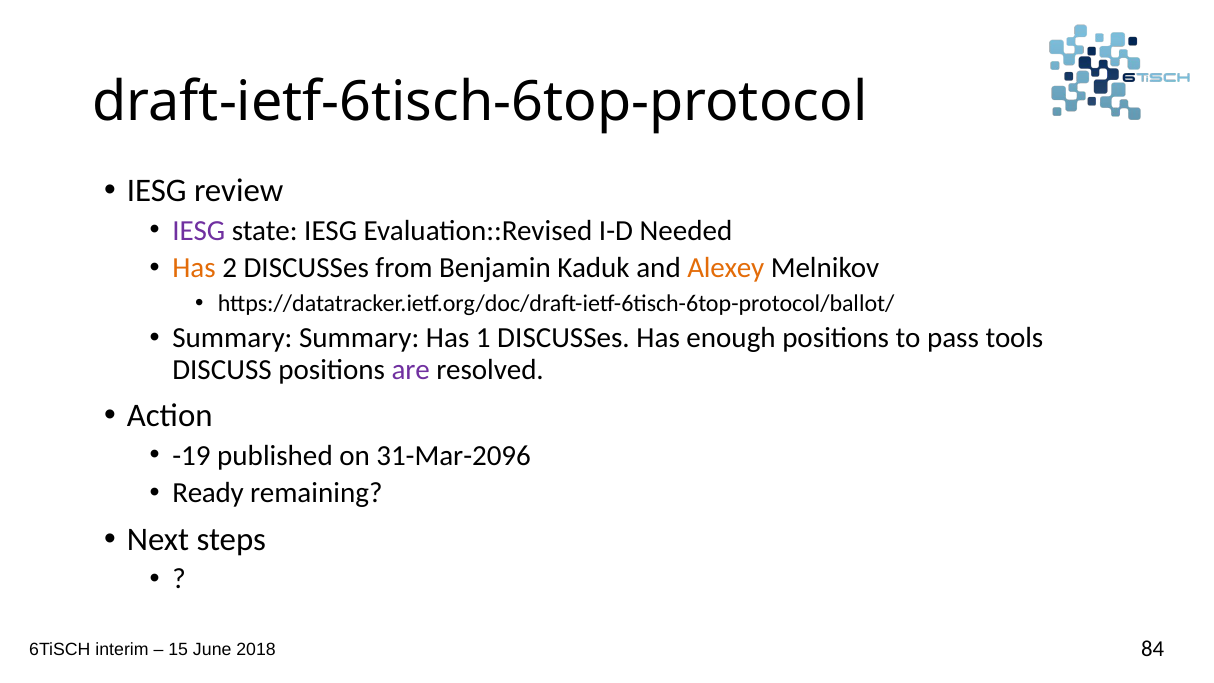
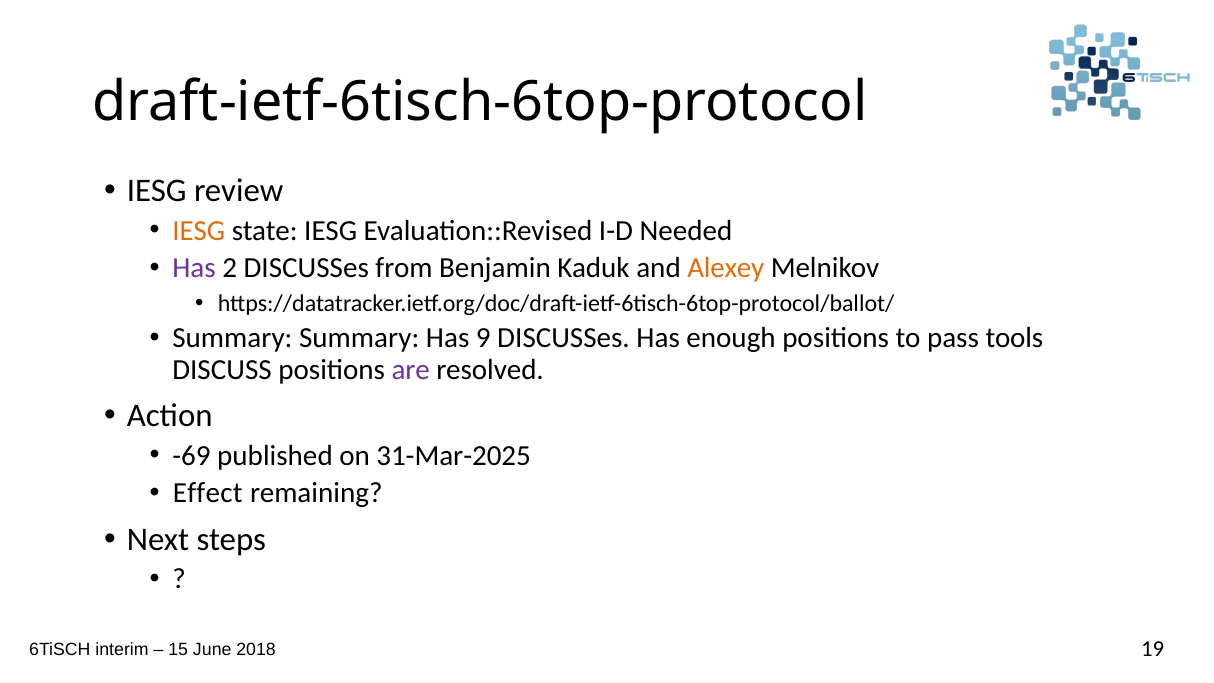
IESG colour: purple -> orange (199, 230)
Has colour: orange -> purple (194, 268)
1: 1 -> 9 (483, 338)
-19: -19 -> -69 (192, 455)
31-Mar-2096: 31-Mar-2096 -> 31-Mar-2025 (454, 455)
Ready: Ready -> Effect (208, 493)
84: 84 -> 19 (1153, 649)
